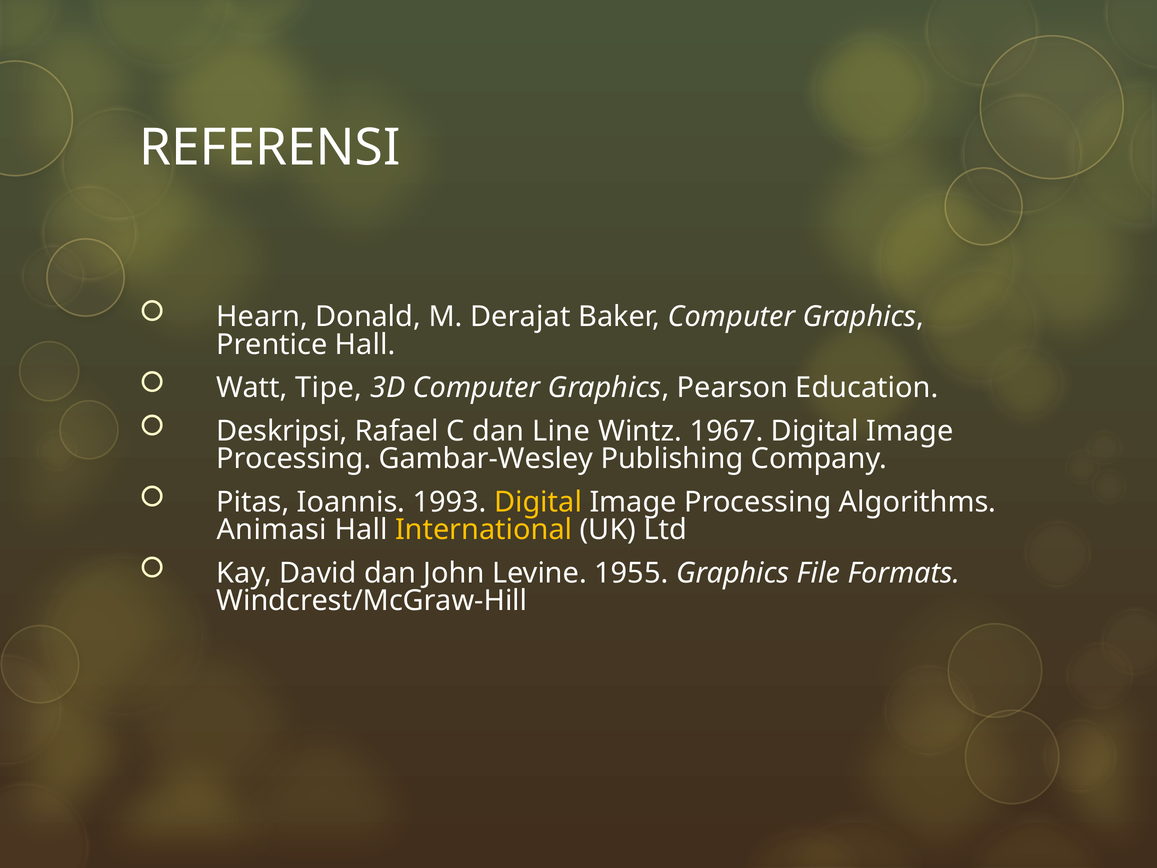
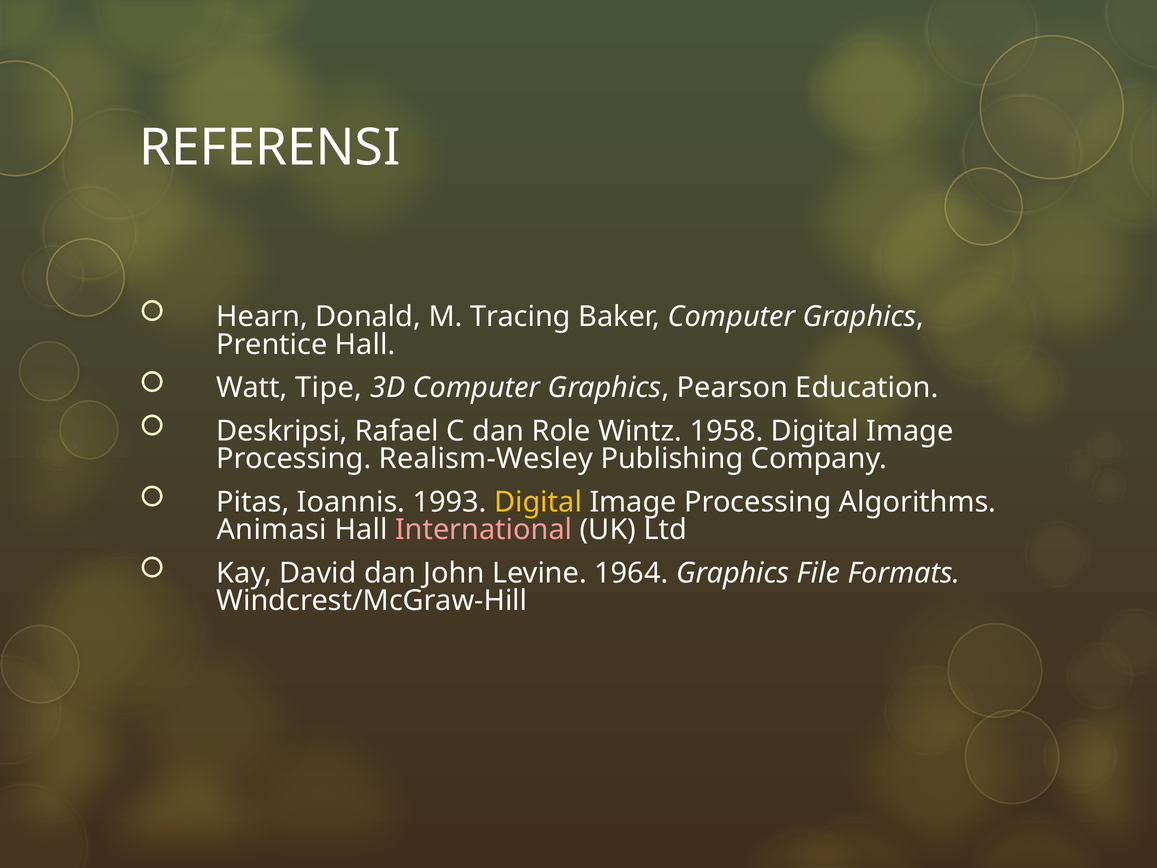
Derajat: Derajat -> Tracing (520, 317)
Line: Line -> Role (561, 431)
1967: 1967 -> 1958 (727, 431)
Gambar-Wesley: Gambar-Wesley -> Realism-Wesley (486, 459)
International colour: yellow -> pink (484, 530)
1955: 1955 -> 1964 (631, 573)
